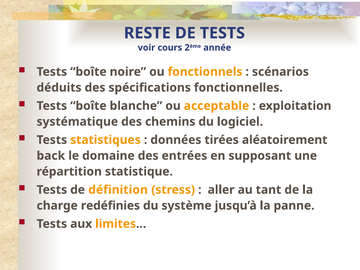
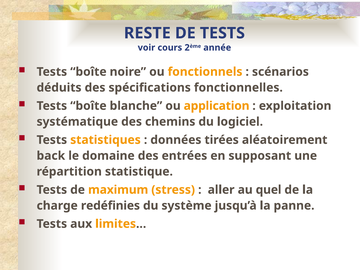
acceptable: acceptable -> application (217, 106)
définition: définition -> maximum (118, 190)
tant: tant -> quel (269, 190)
